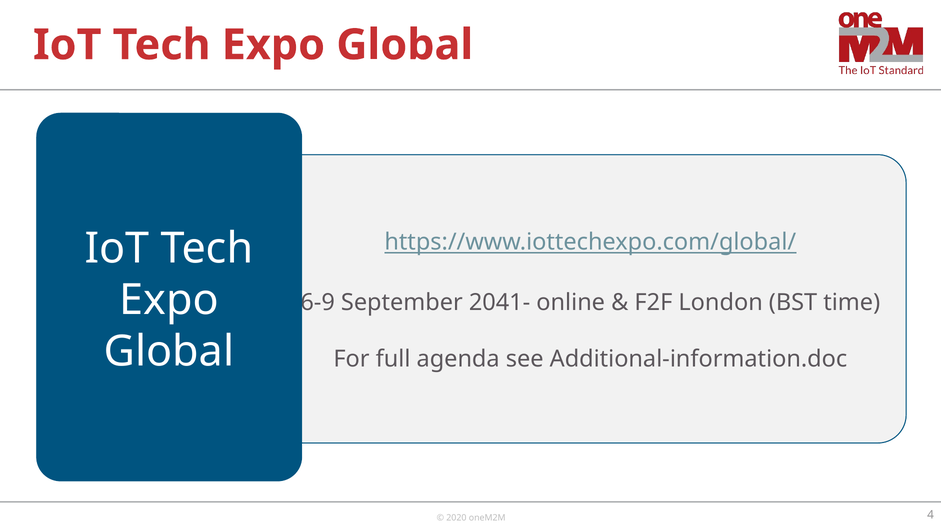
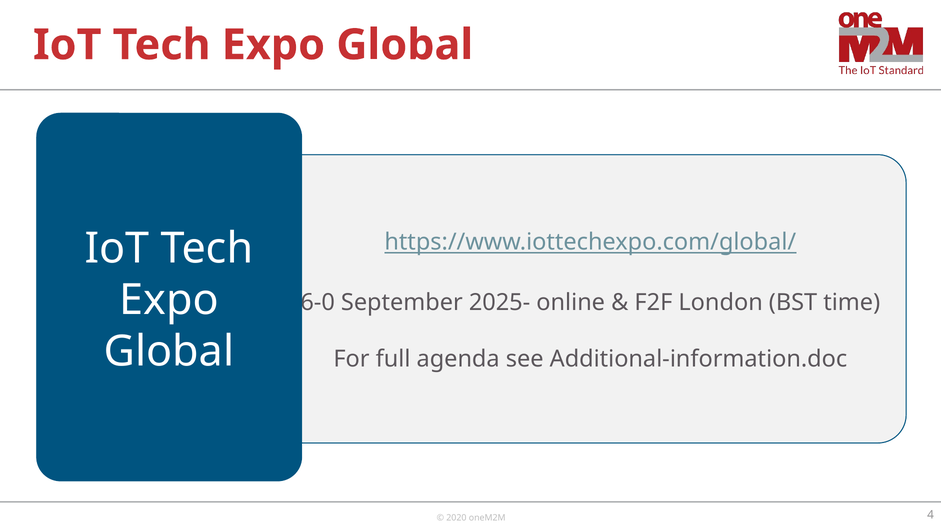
6-9: 6-9 -> 6-0 (318, 303)
2041-: 2041- -> 2025- (500, 303)
